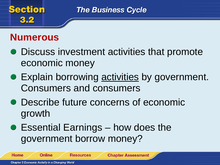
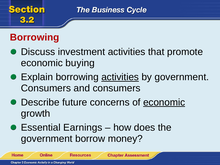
Numerous: Numerous -> Borrowing (35, 37)
economic money: money -> buying (80, 63)
economic underline: none -> present (164, 102)
